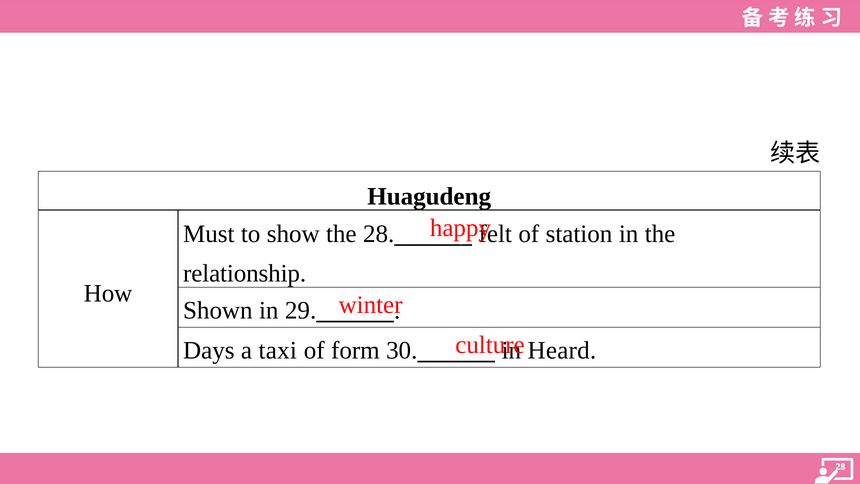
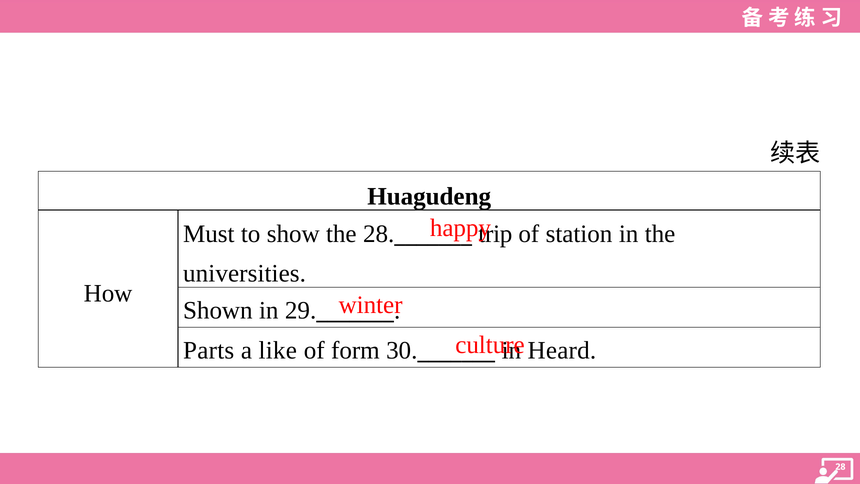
felt: felt -> trip (495, 234)
relationship: relationship -> universities (245, 273)
Days: Days -> Parts (209, 350)
taxi: taxi -> like (278, 350)
